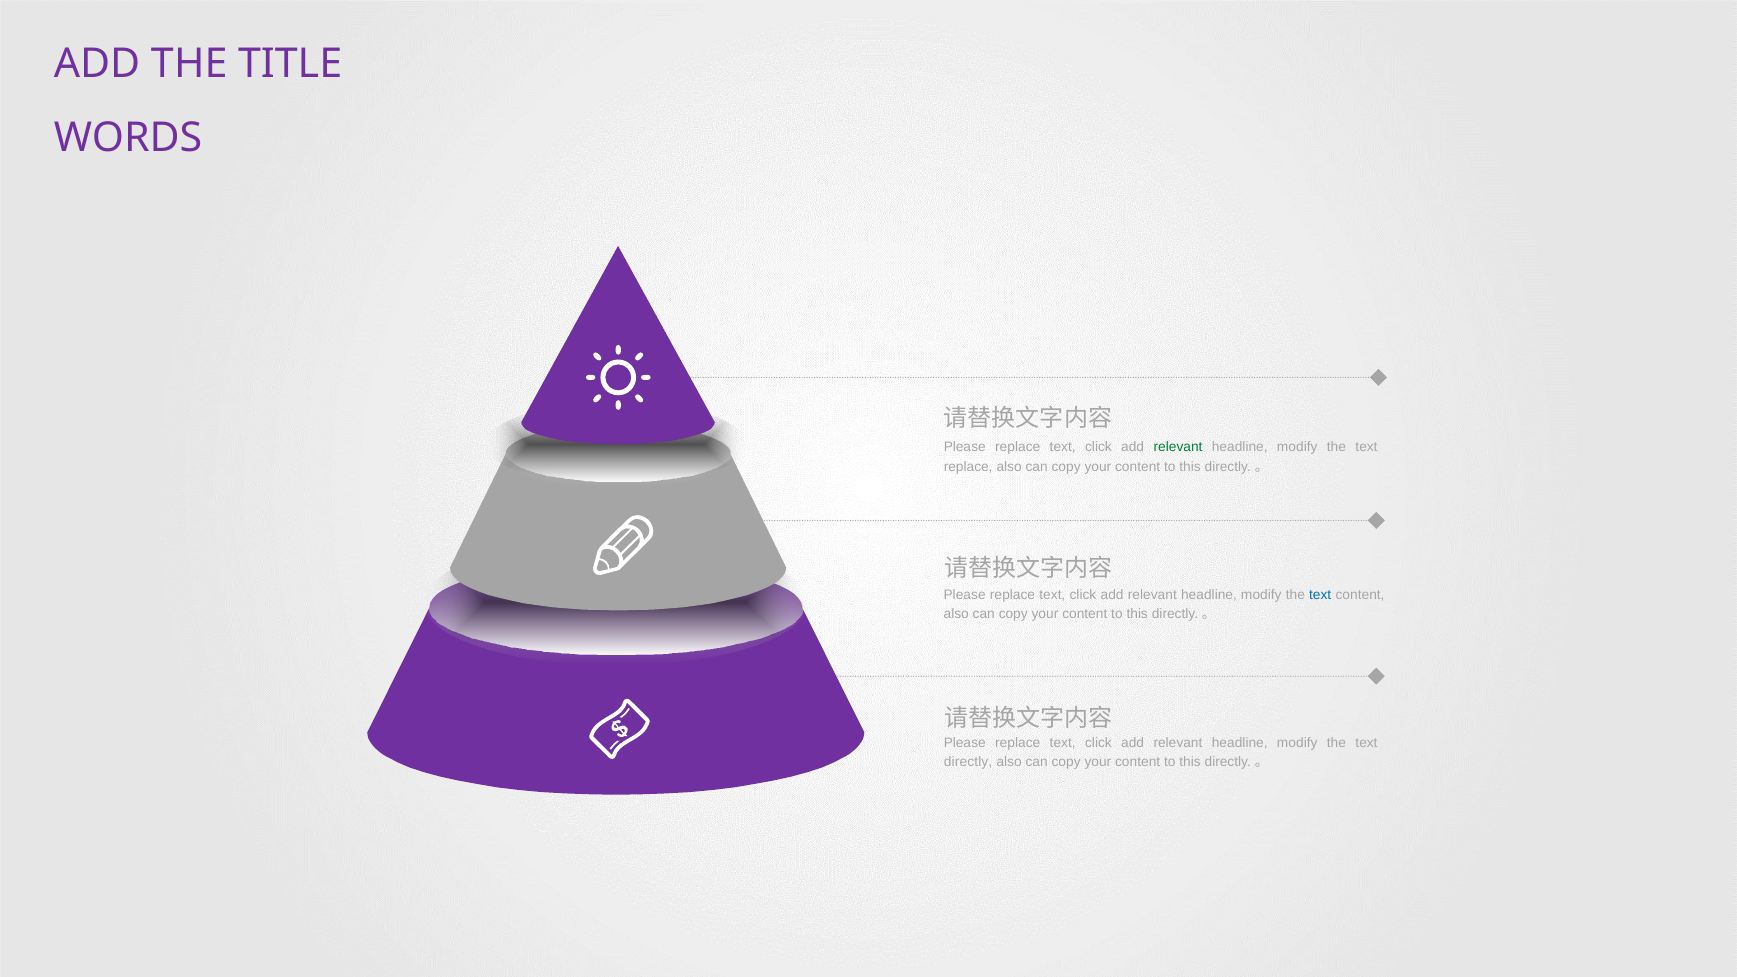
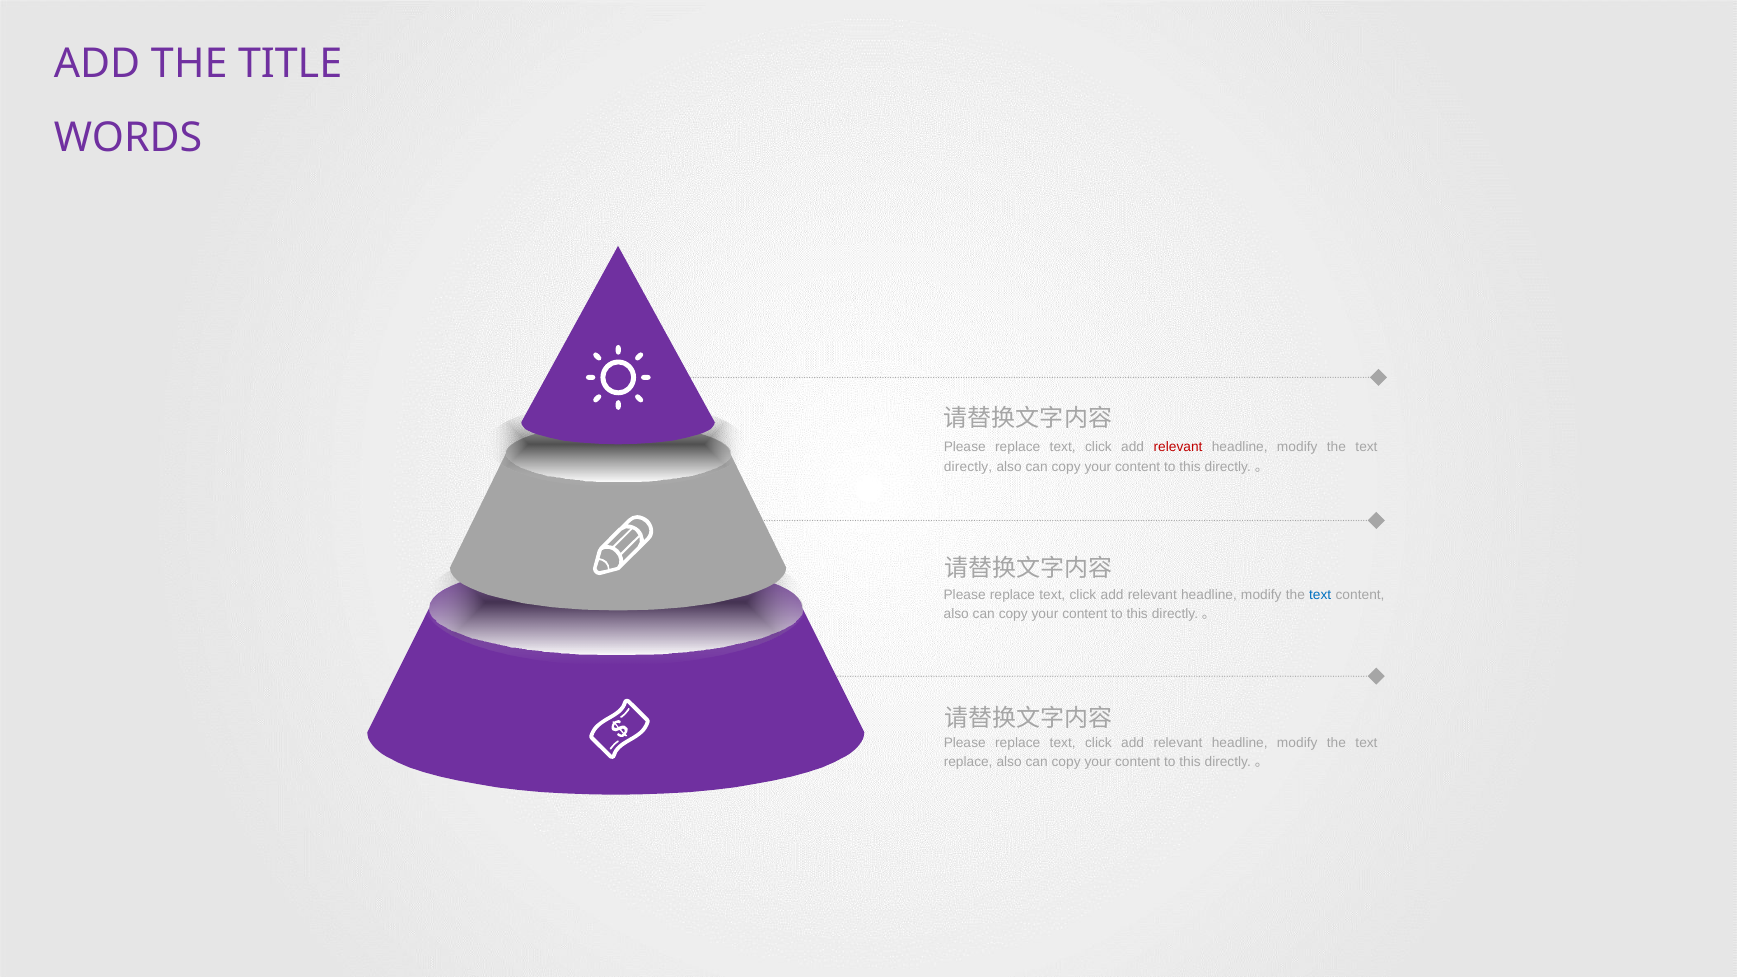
relevant colour: green -> red (1178, 447)
replace: replace -> directly (968, 467)
directly: directly -> replace (968, 762)
